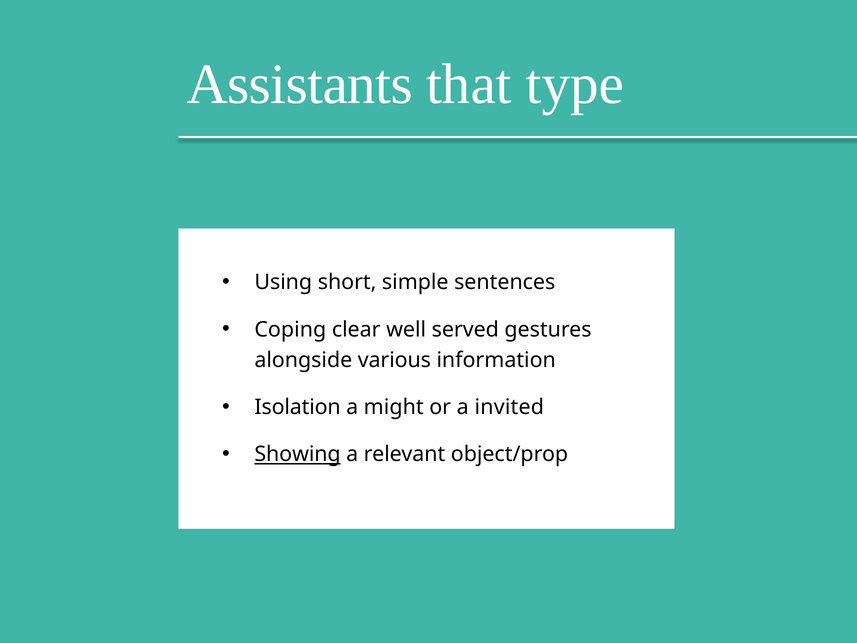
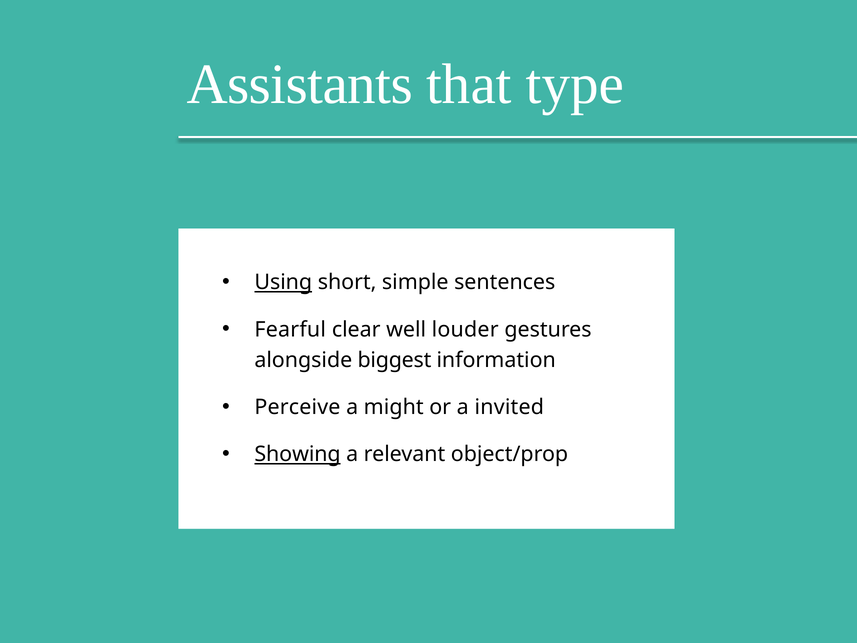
Using underline: none -> present (283, 282)
Coping: Coping -> Fearful (290, 329)
served: served -> louder (465, 329)
various: various -> biggest (394, 360)
Isolation: Isolation -> Perceive (297, 407)
